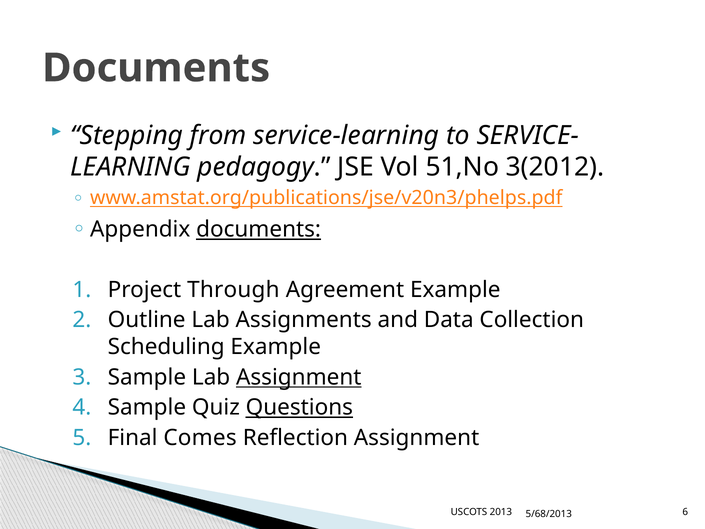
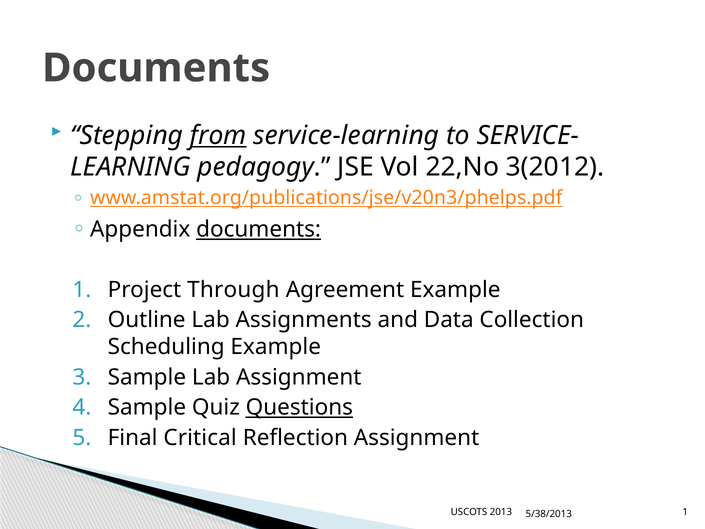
from underline: none -> present (218, 135)
51,No: 51,No -> 22,No (462, 167)
Assignment underline: present -> none (299, 377)
Comes: Comes -> Critical (200, 437)
2013 6: 6 -> 1 (685, 512)
5/68/2013: 5/68/2013 -> 5/38/2013 (549, 514)
